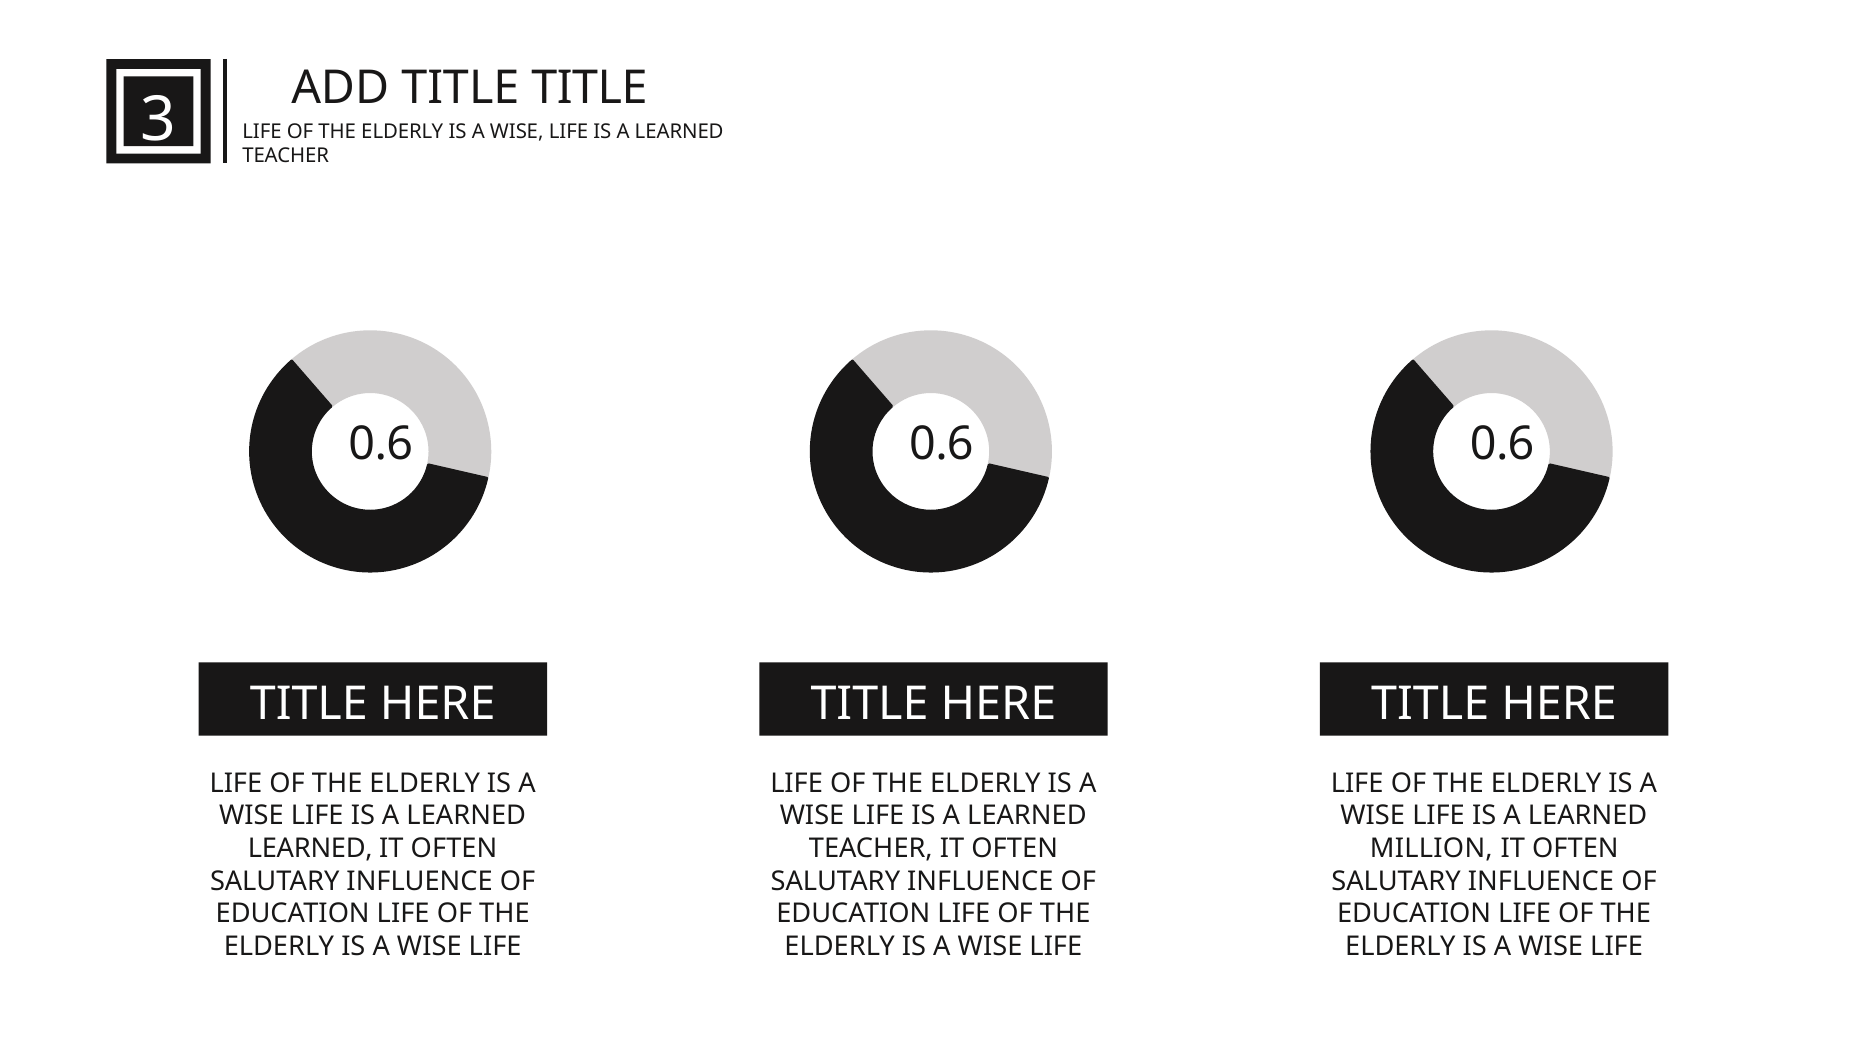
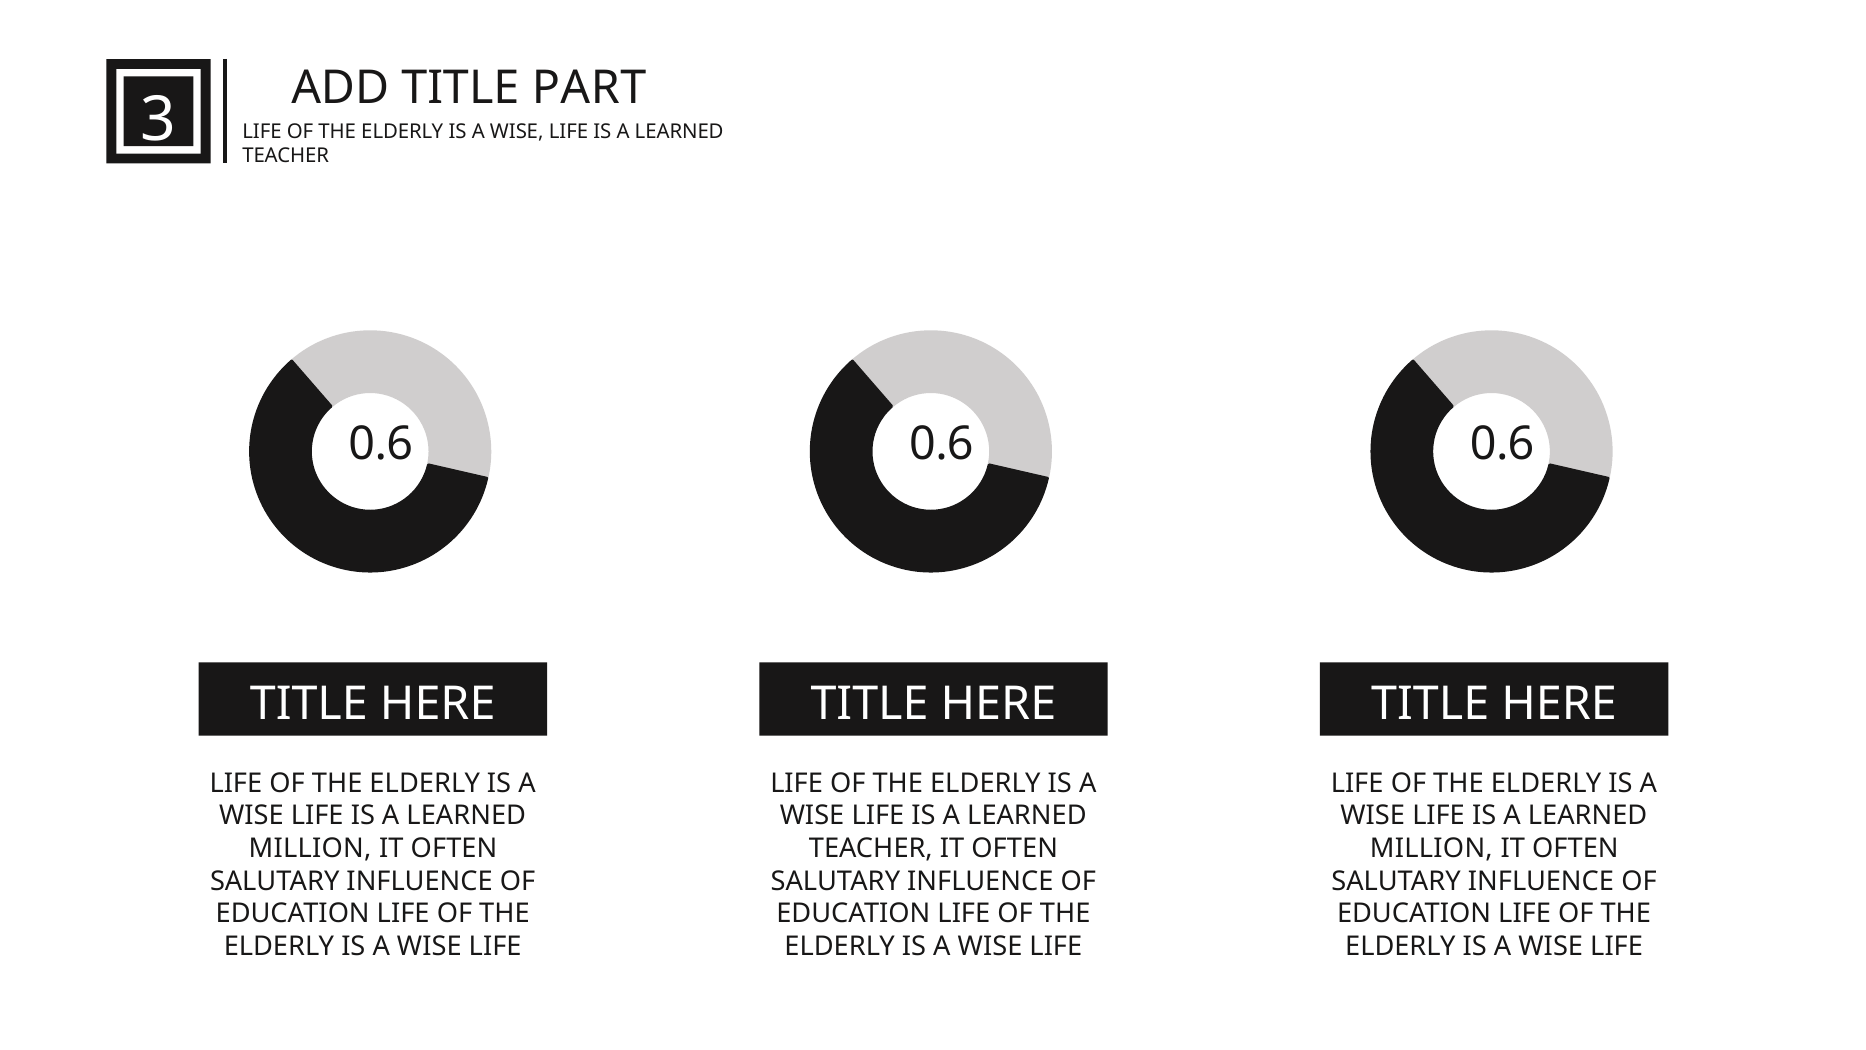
TITLE TITLE: TITLE -> PART (589, 88)
LEARNED: LEARNED -> MILLION (310, 848)
